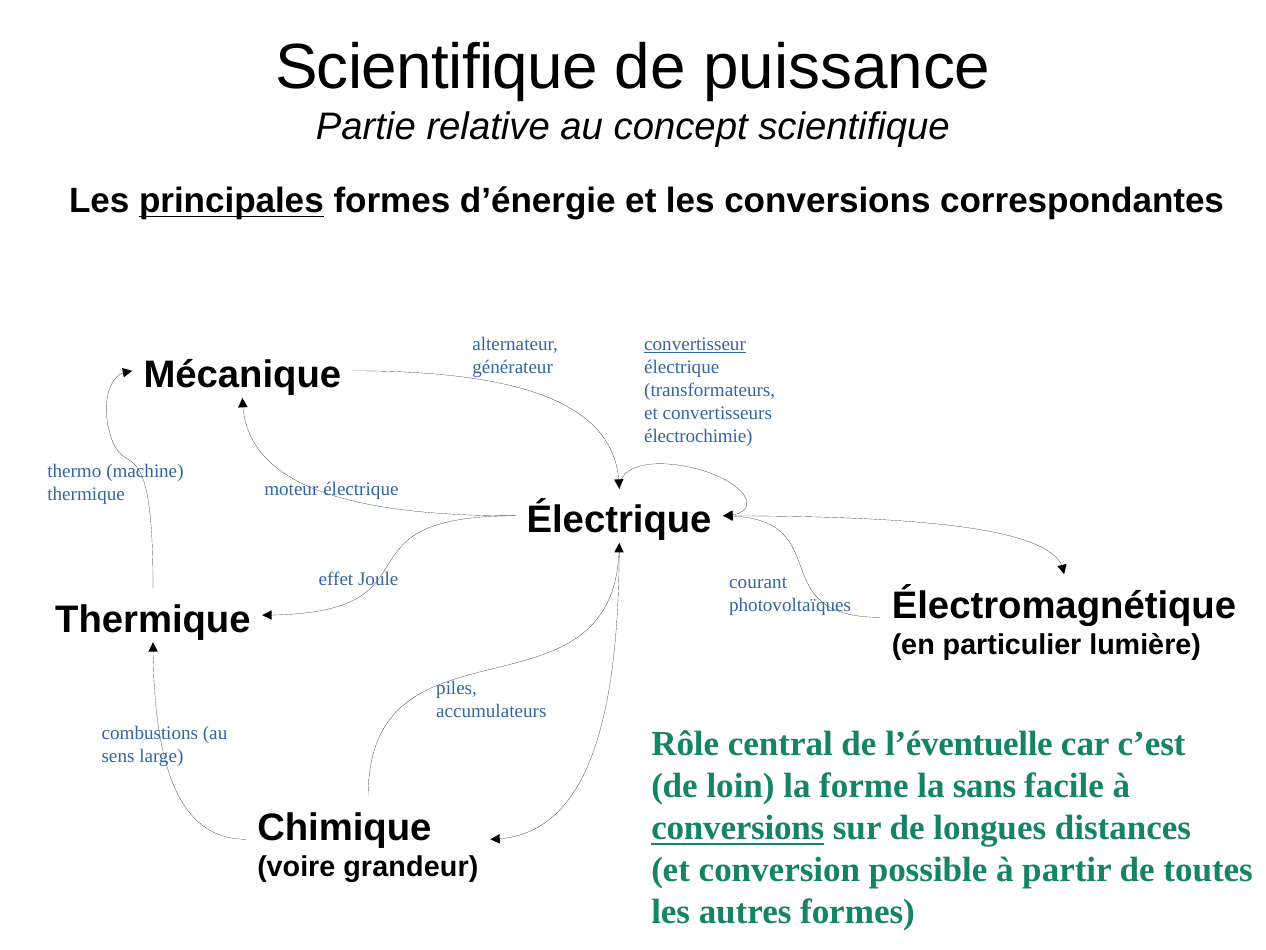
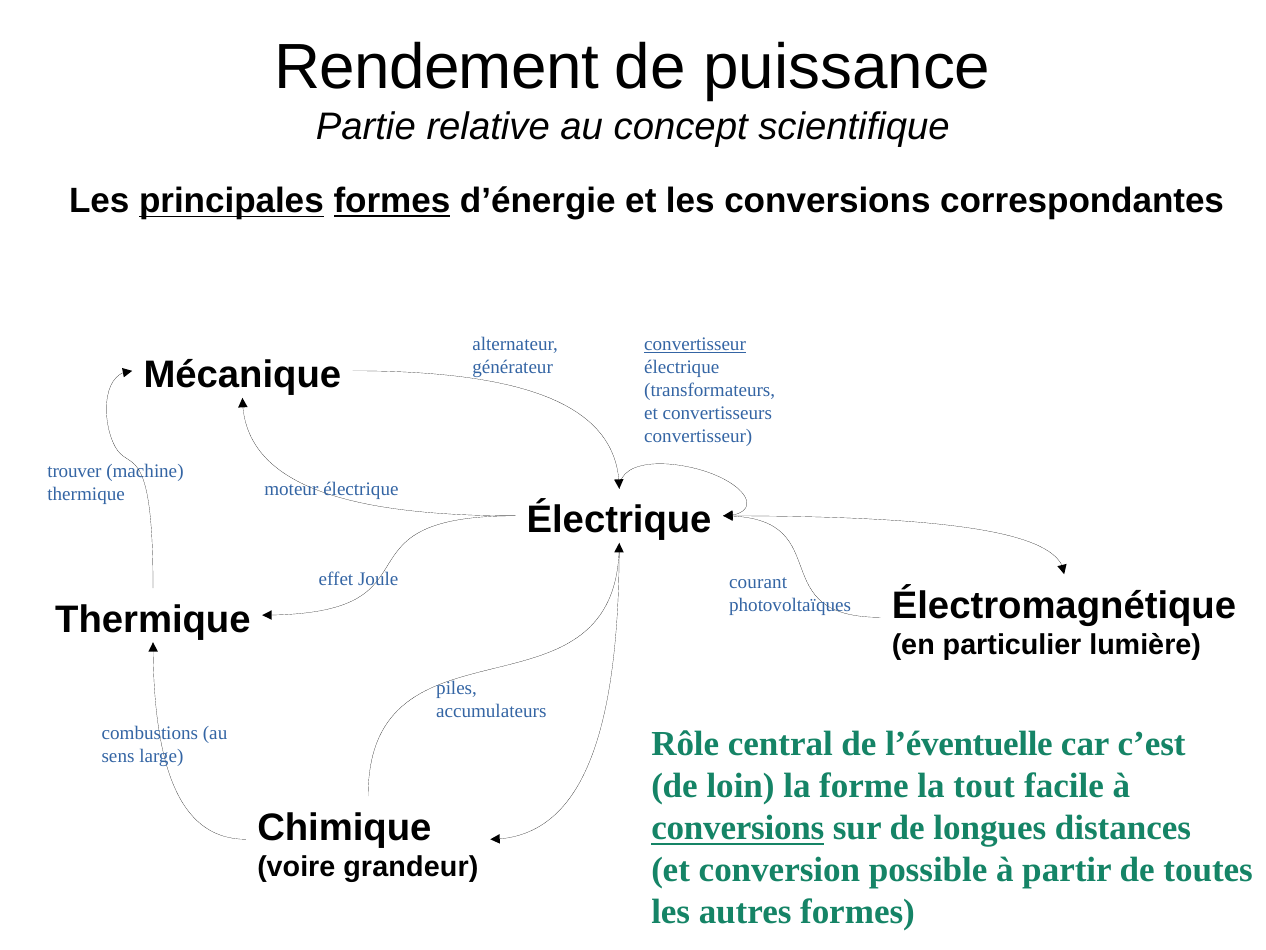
Scientifique: Scientifique -> Rendement (437, 67)
formes underline: none -> present (392, 201)
électrochimie: électrochimie -> convertisseur (698, 436)
thermo: thermo -> trouver (74, 471)
sans: sans -> tout (984, 786)
